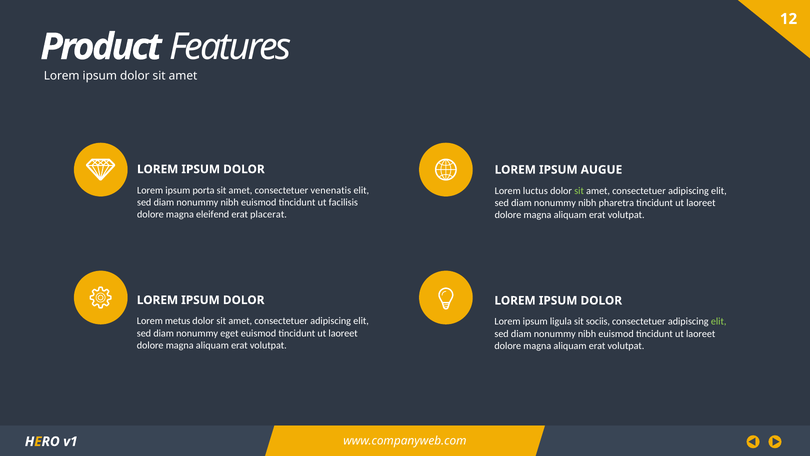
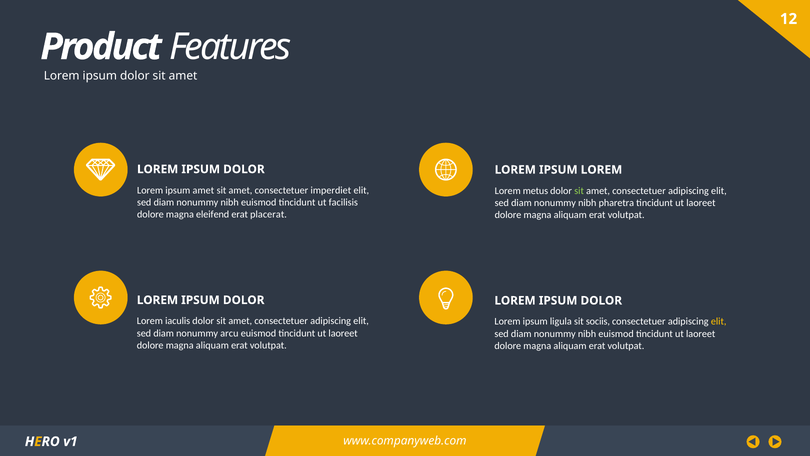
IPSUM AUGUE: AUGUE -> LOREM (601, 170)
ipsum porta: porta -> amet (203, 190)
venenatis: venenatis -> imperdiet (331, 190)
luctus: luctus -> metus (535, 191)
metus: metus -> iaculis (178, 321)
elit colour: light green -> yellow (719, 321)
eget: eget -> arcu (229, 333)
